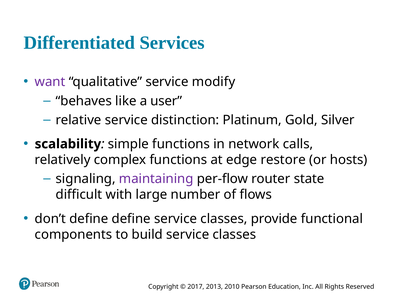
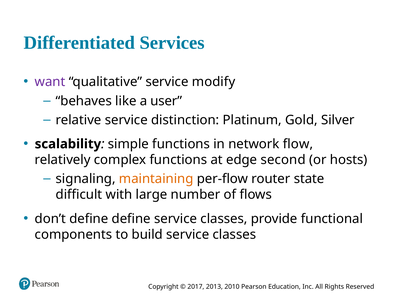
calls: calls -> flow (298, 144)
restore: restore -> second (283, 160)
maintaining colour: purple -> orange (156, 179)
